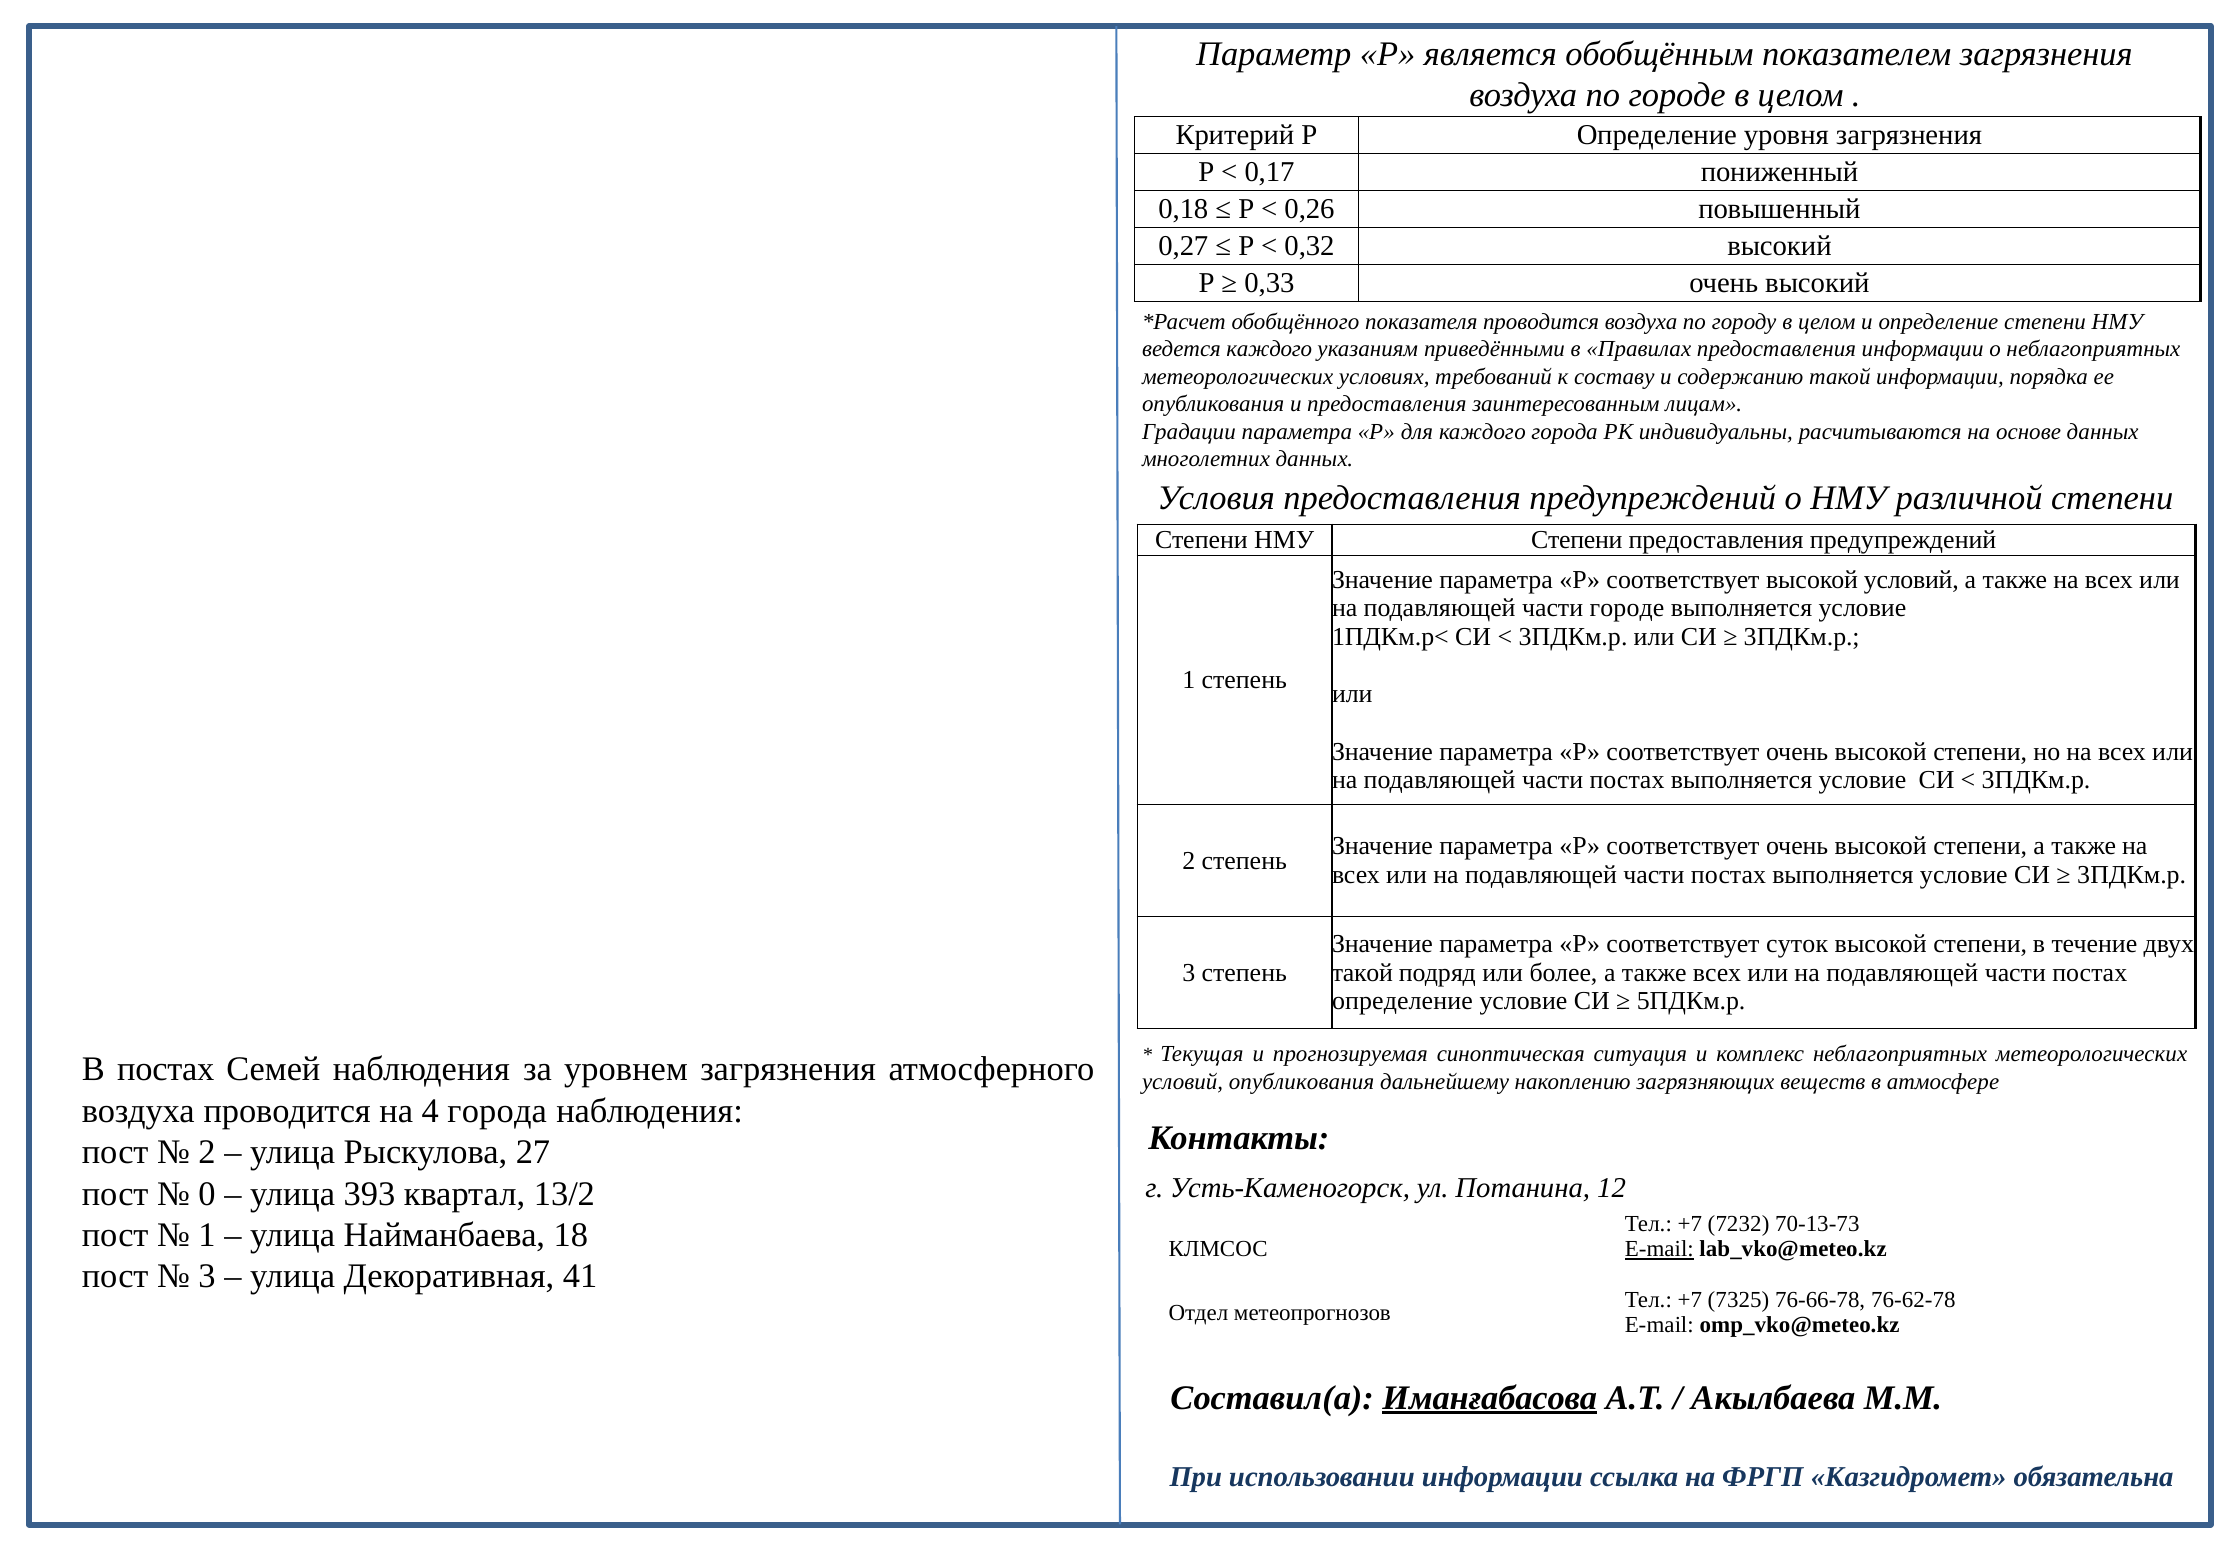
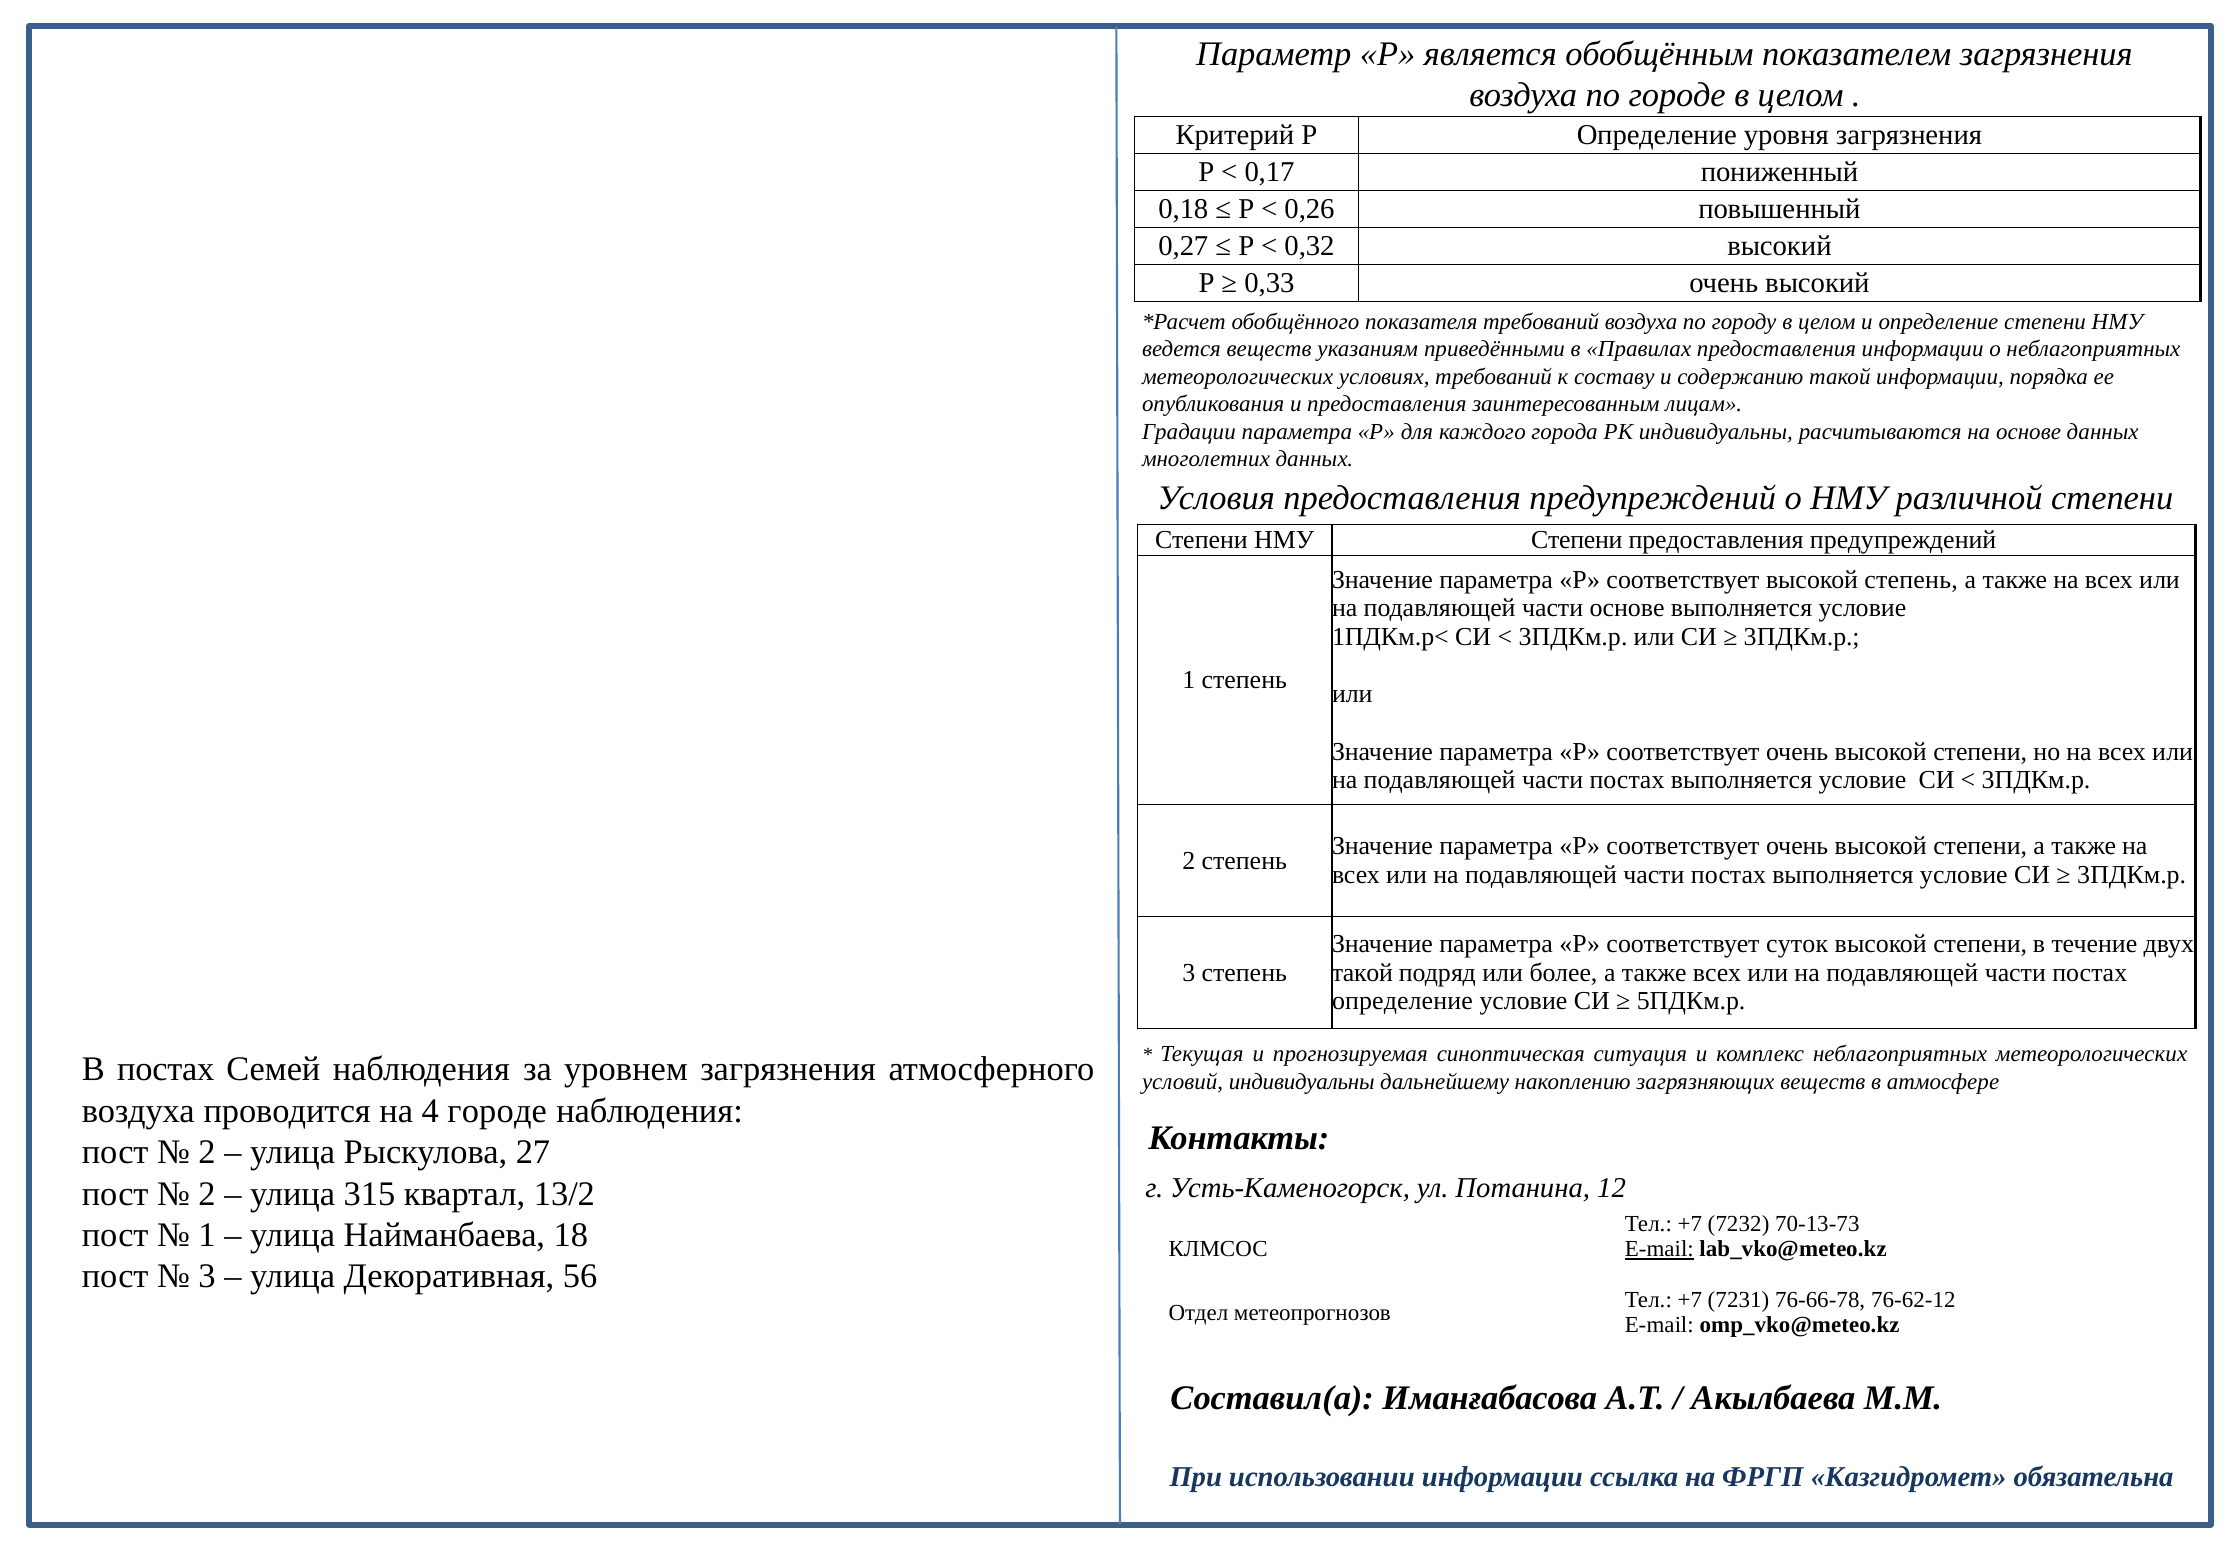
показателя проводится: проводится -> требований (1541, 322)
ведется каждого: каждого -> веществ (1269, 349)
высокой условий: условий -> степень (1911, 580)
части городе: городе -> основе (1627, 608)
условий опубликования: опубликования -> индивидуальны (1302, 1081)
4 города: города -> городе (497, 1111)
0: 0 -> 2 (207, 1194)
393: 393 -> 315 (370, 1194)
41: 41 -> 56 (580, 1276)
7325: 7325 -> 7231 (1739, 1299)
76-62-78: 76-62-78 -> 76-62-12 (1913, 1299)
Иманғабасова underline: present -> none (1490, 1397)
